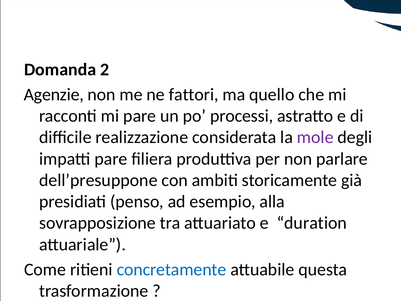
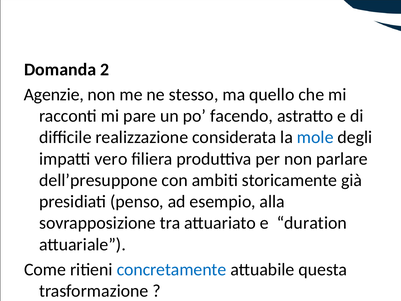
fattori: fattori -> stesso (194, 95)
processi: processi -> facendo (242, 116)
mole colour: purple -> blue (315, 137)
impatti pare: pare -> vero (111, 159)
